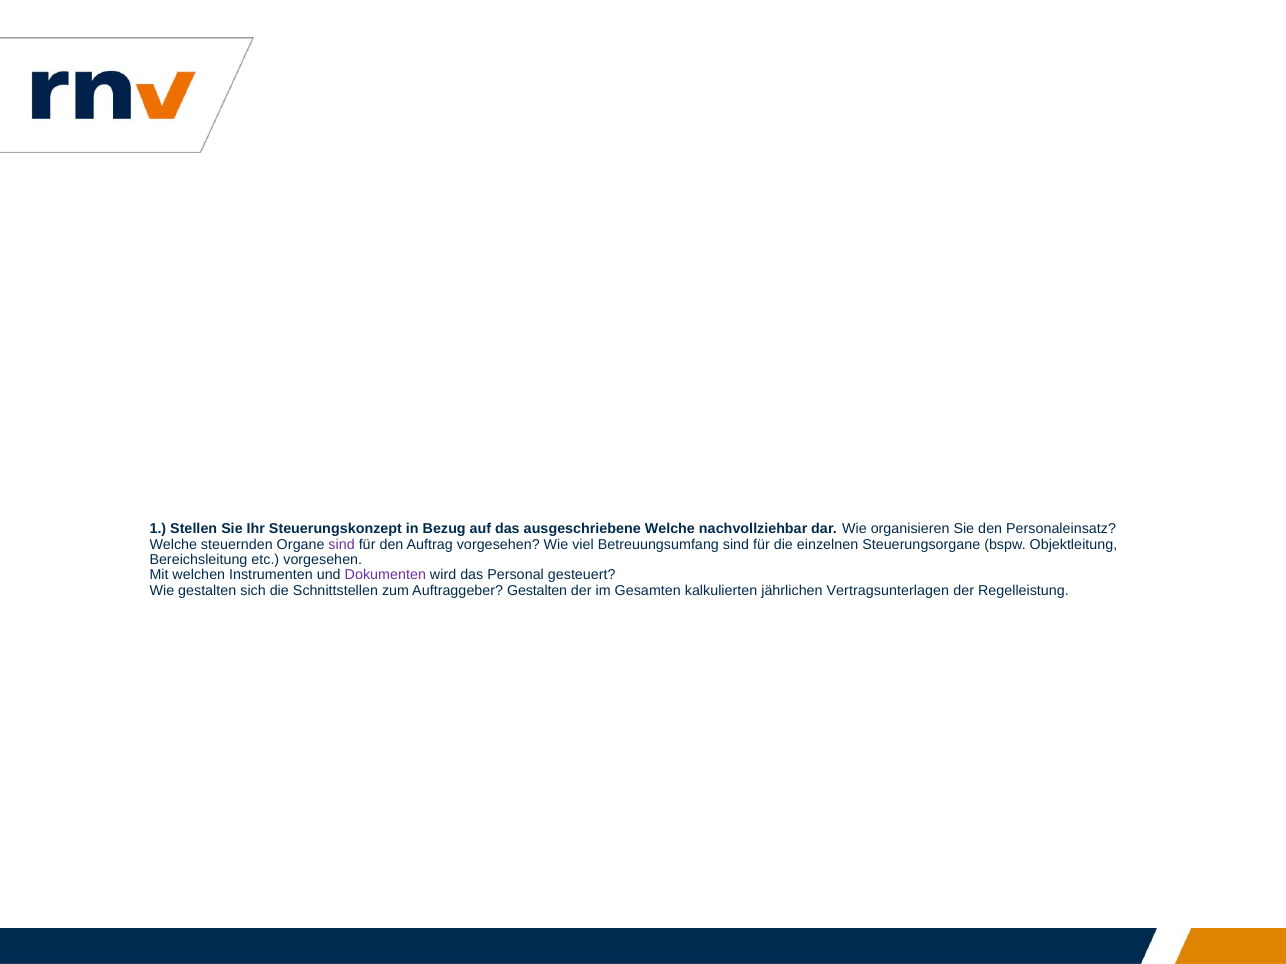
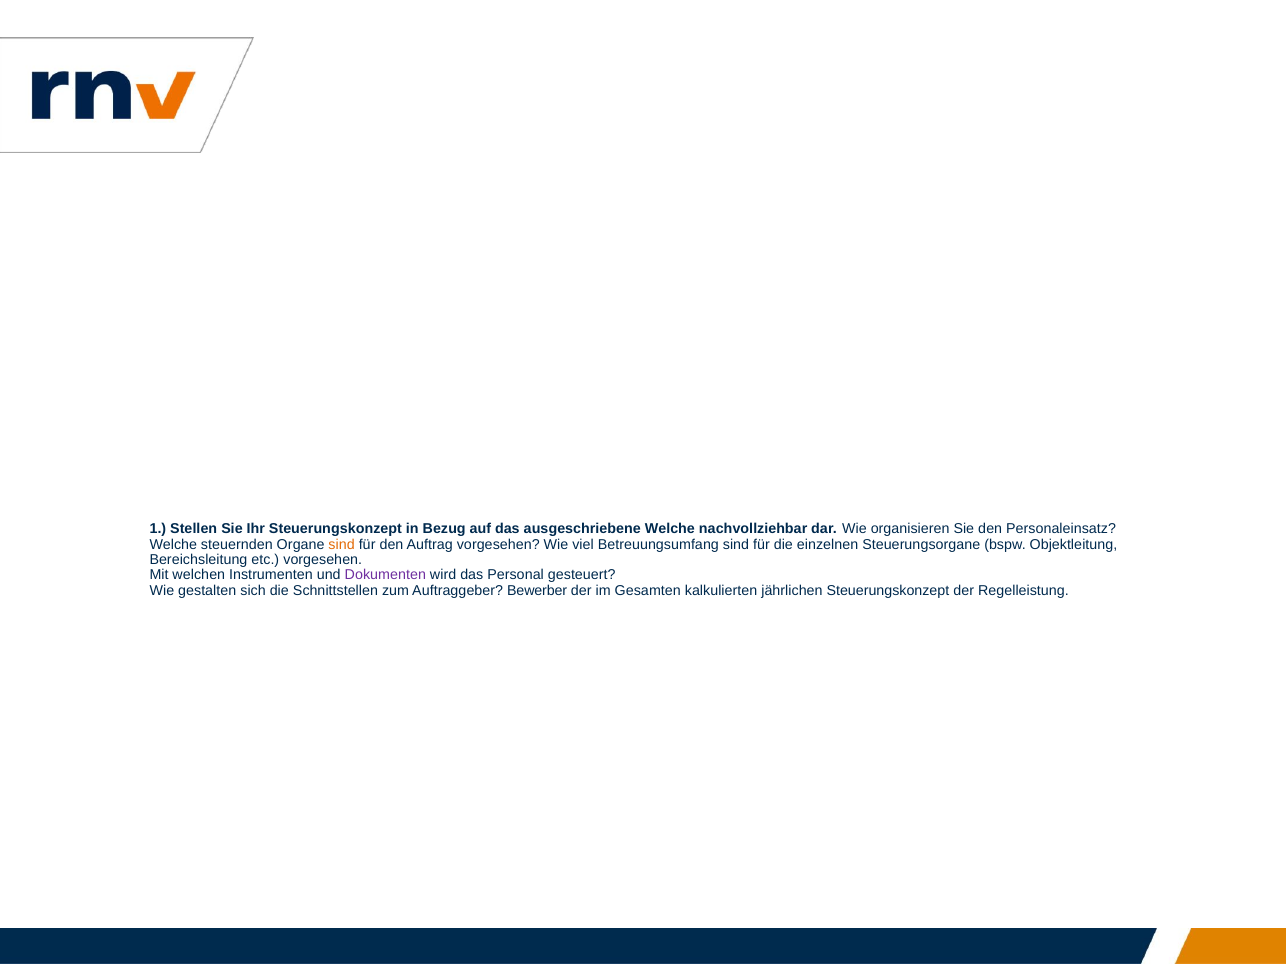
sind colour: purple -> orange (342, 545)
Auftraggeber Gestalten: Gestalten -> Bewerber (537, 591)
jährlichen Vertragsunterlagen: Vertragsunterlagen -> Steuerungskonzept (888, 591)
